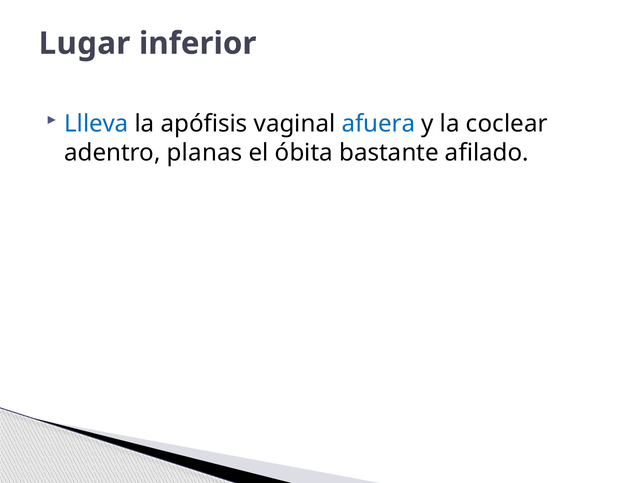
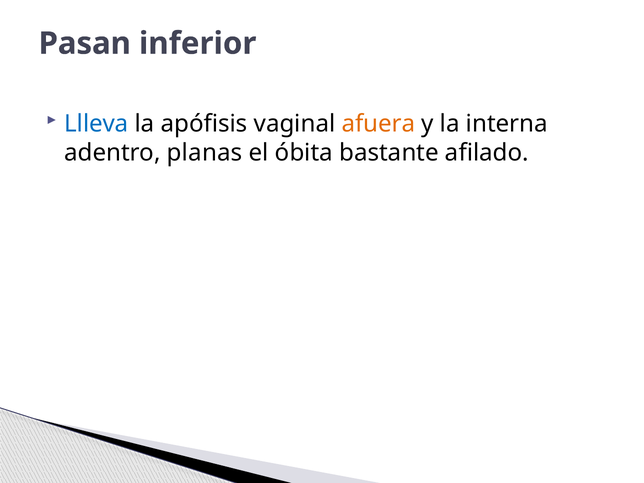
Lugar: Lugar -> Pasan (85, 43)
afuera colour: blue -> orange (378, 124)
coclear: coclear -> interna (507, 124)
